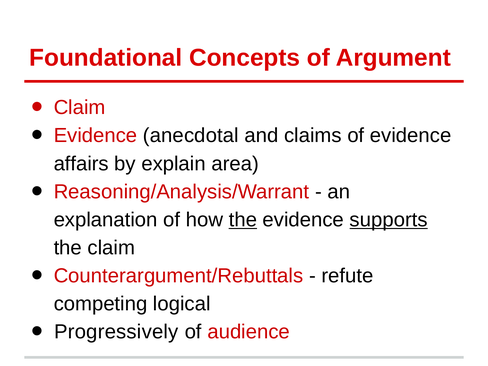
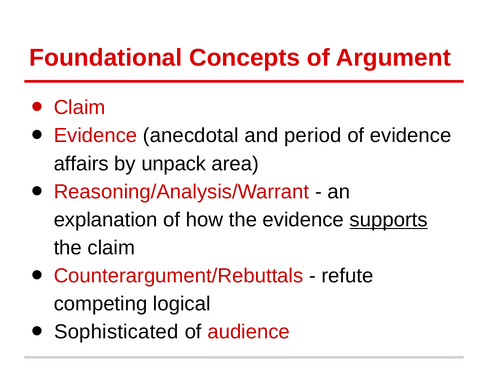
claims: claims -> period (313, 136)
explain: explain -> unpack (174, 164)
the underline: present -> none (243, 220)
Progressively: Progressively -> Sophisticated (116, 332)
